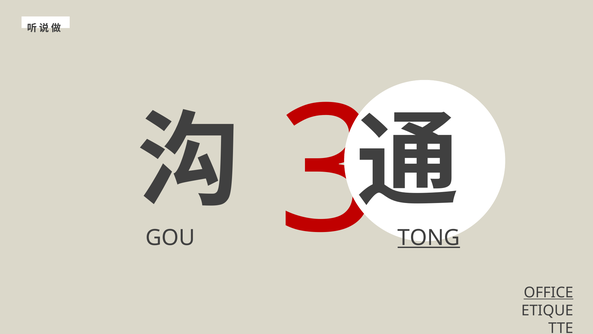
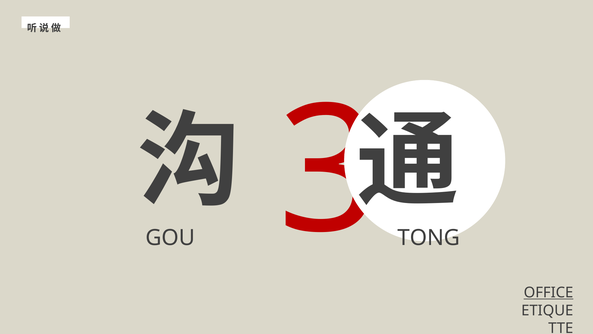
TONG underline: present -> none (429, 237)
